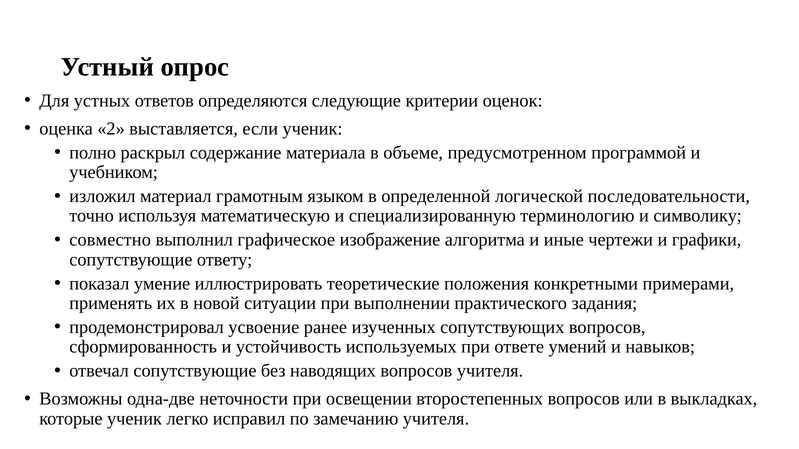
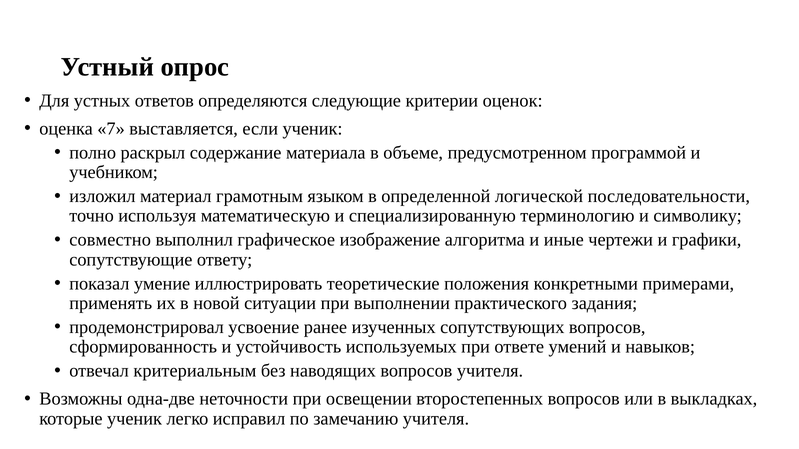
2: 2 -> 7 (111, 129)
отвечал сопутствующие: сопутствующие -> критериальным (195, 371)
